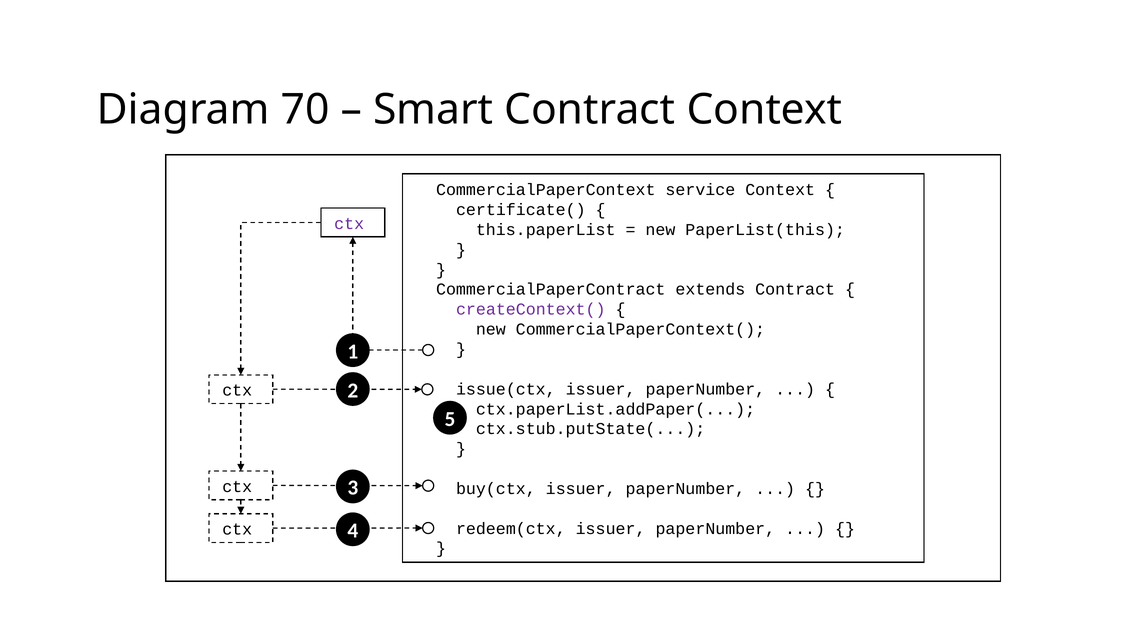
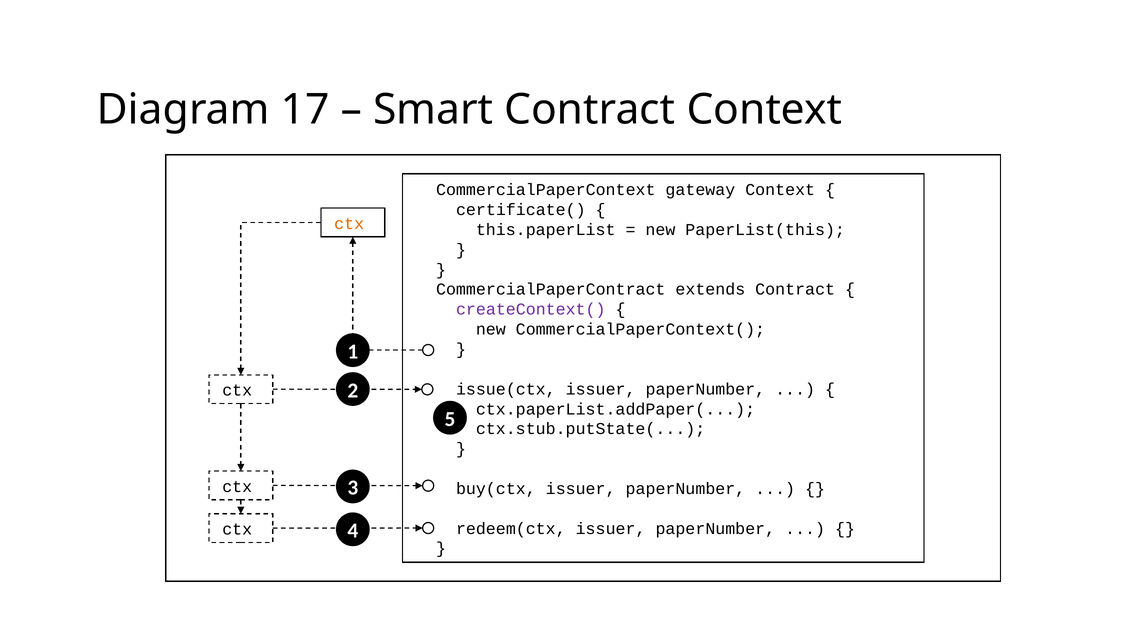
70: 70 -> 17 (305, 110)
service: service -> gateway (700, 190)
ctx colour: purple -> orange (349, 224)
